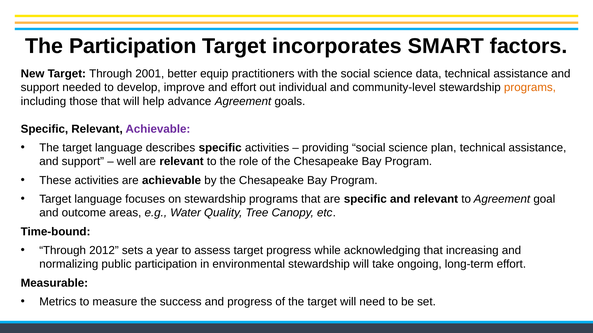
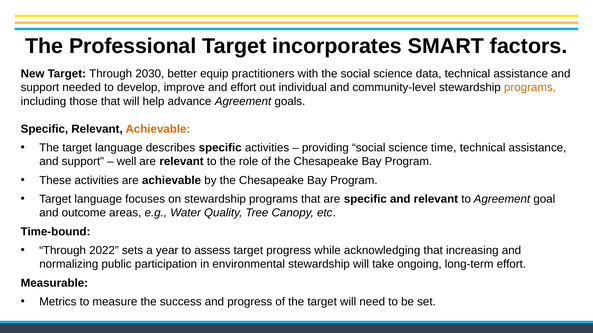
The Participation: Participation -> Professional (133, 46)
2001: 2001 -> 2030 (150, 74)
Achievable colour: purple -> orange (158, 129)
plan: plan -> time (444, 148)
2012: 2012 -> 2022 (104, 251)
